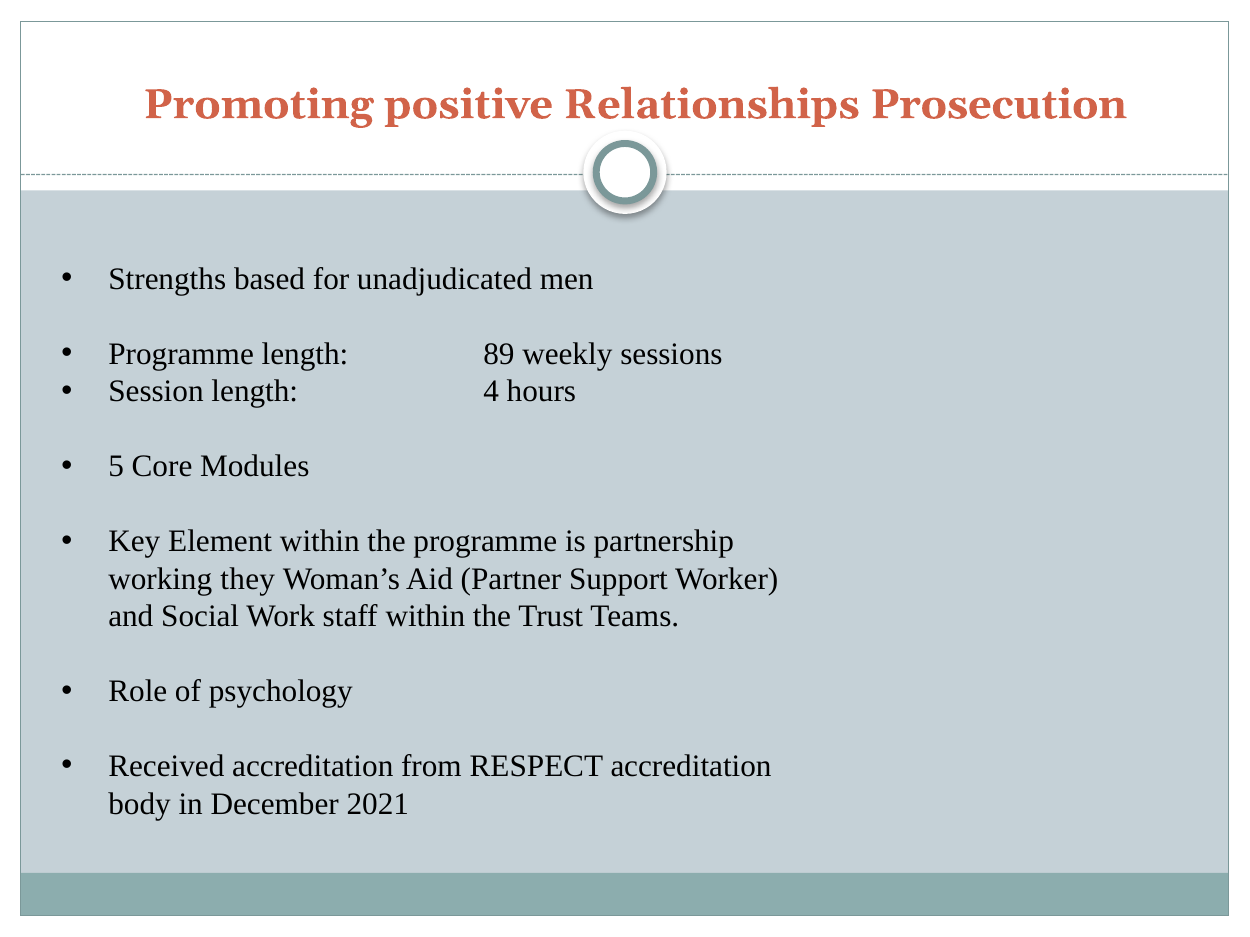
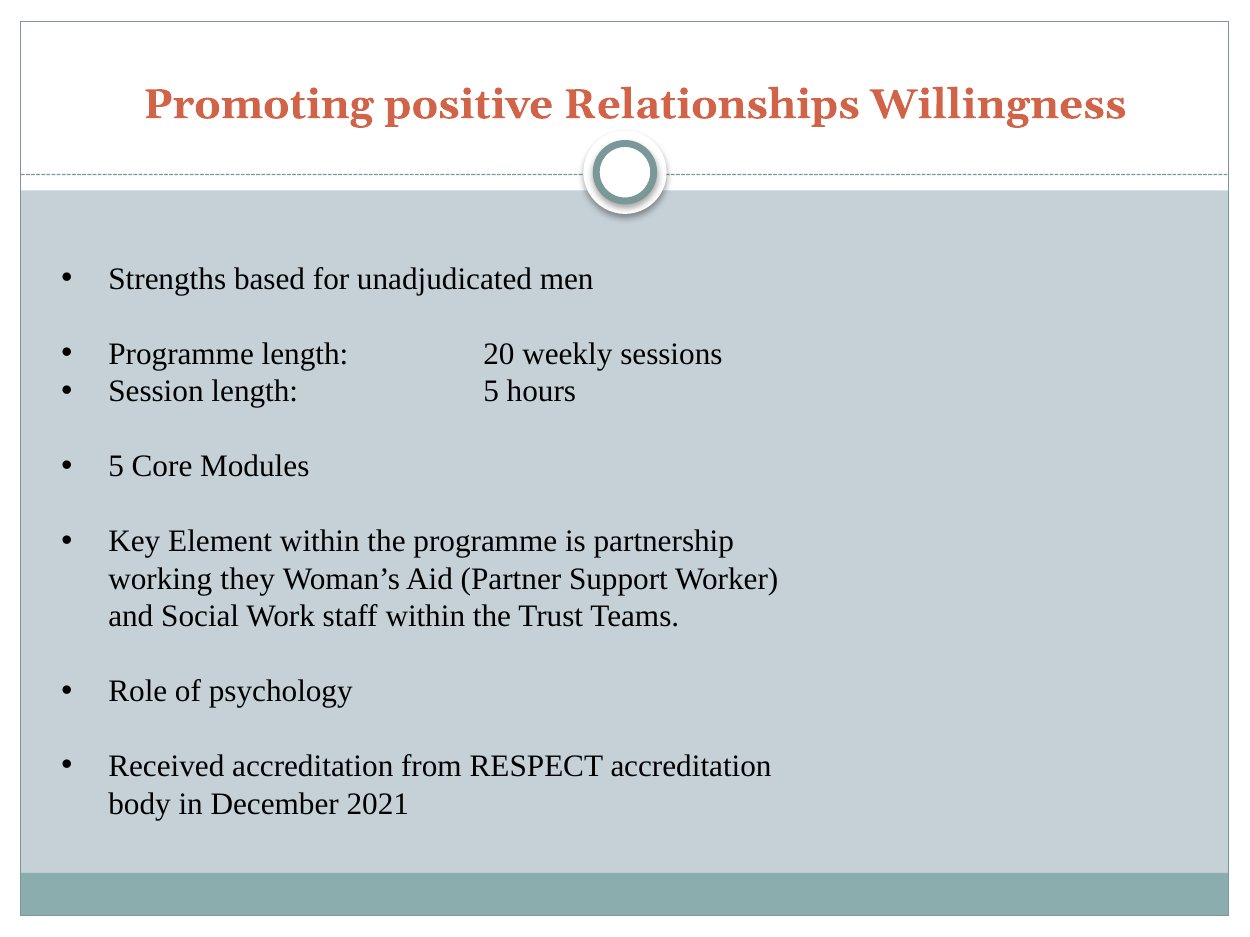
Prosecution: Prosecution -> Willingness (998, 105)
89: 89 -> 20 (499, 354)
length 4: 4 -> 5 (491, 392)
